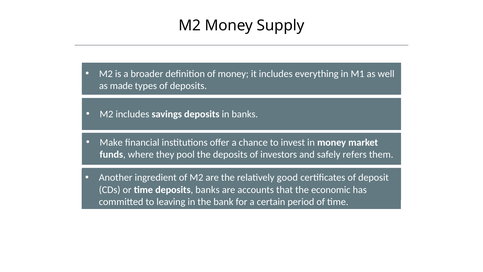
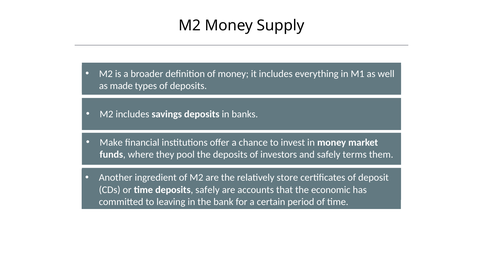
refers: refers -> terms (355, 154)
good: good -> store (287, 177)
deposits banks: banks -> safely (207, 190)
